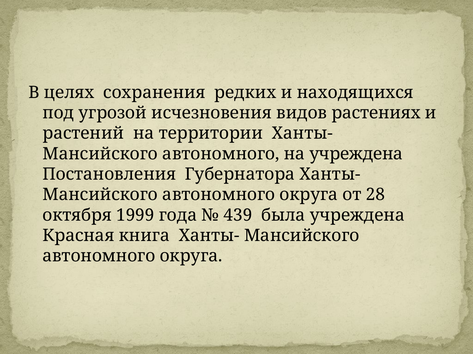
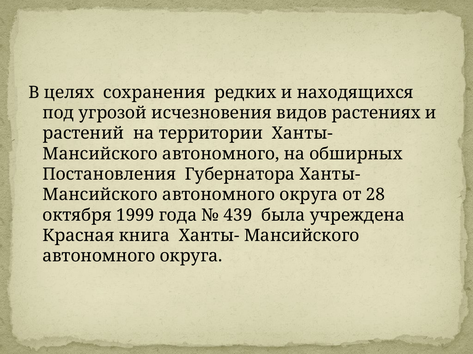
на учреждена: учреждена -> обширных (356, 154)
